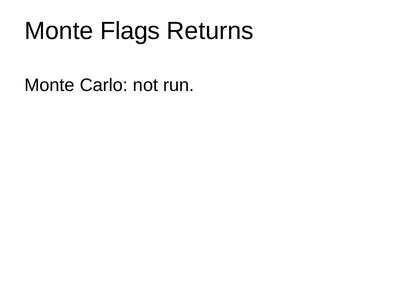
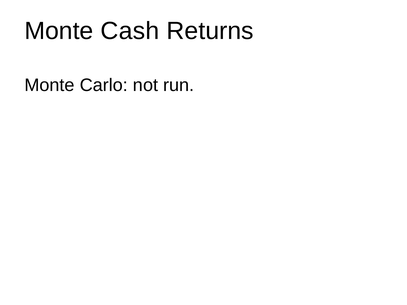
Flags: Flags -> Cash (130, 31)
